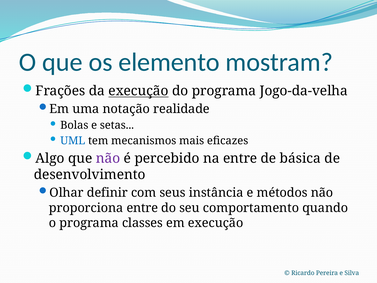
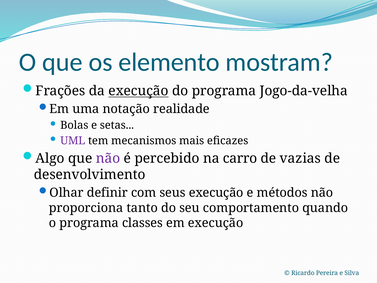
UML colour: blue -> purple (73, 141)
na entre: entre -> carro (240, 158)
básica: básica -> vazias (300, 158)
seus instância: instância -> execução (216, 193)
proporciona entre: entre -> tanto (142, 208)
